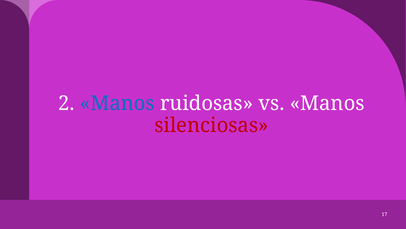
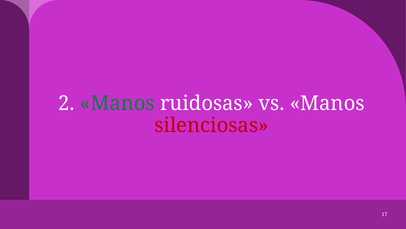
Manos colour: blue -> green (117, 103)
